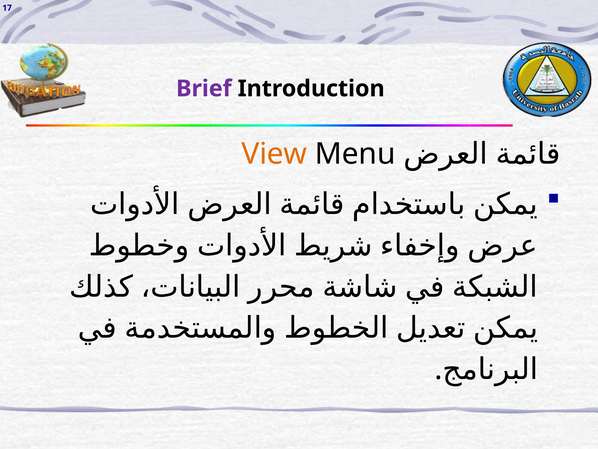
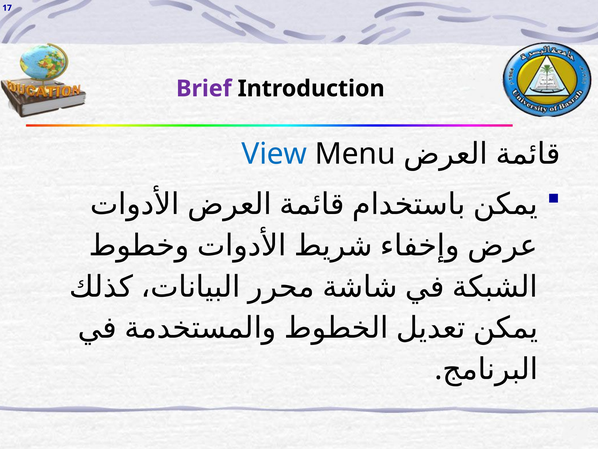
View colour: orange -> blue (274, 154)
